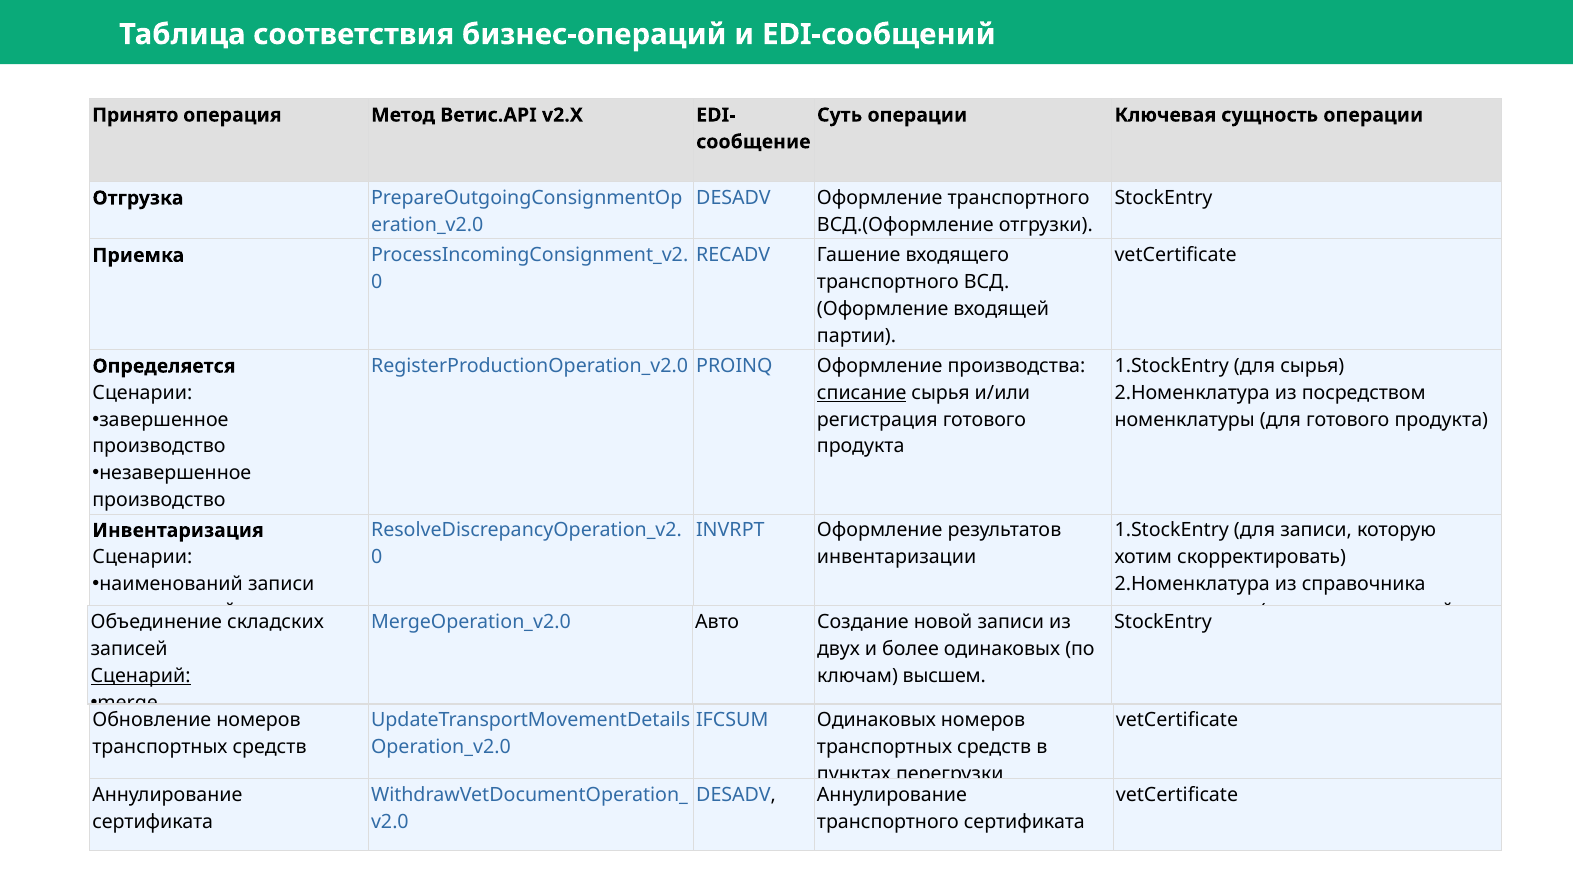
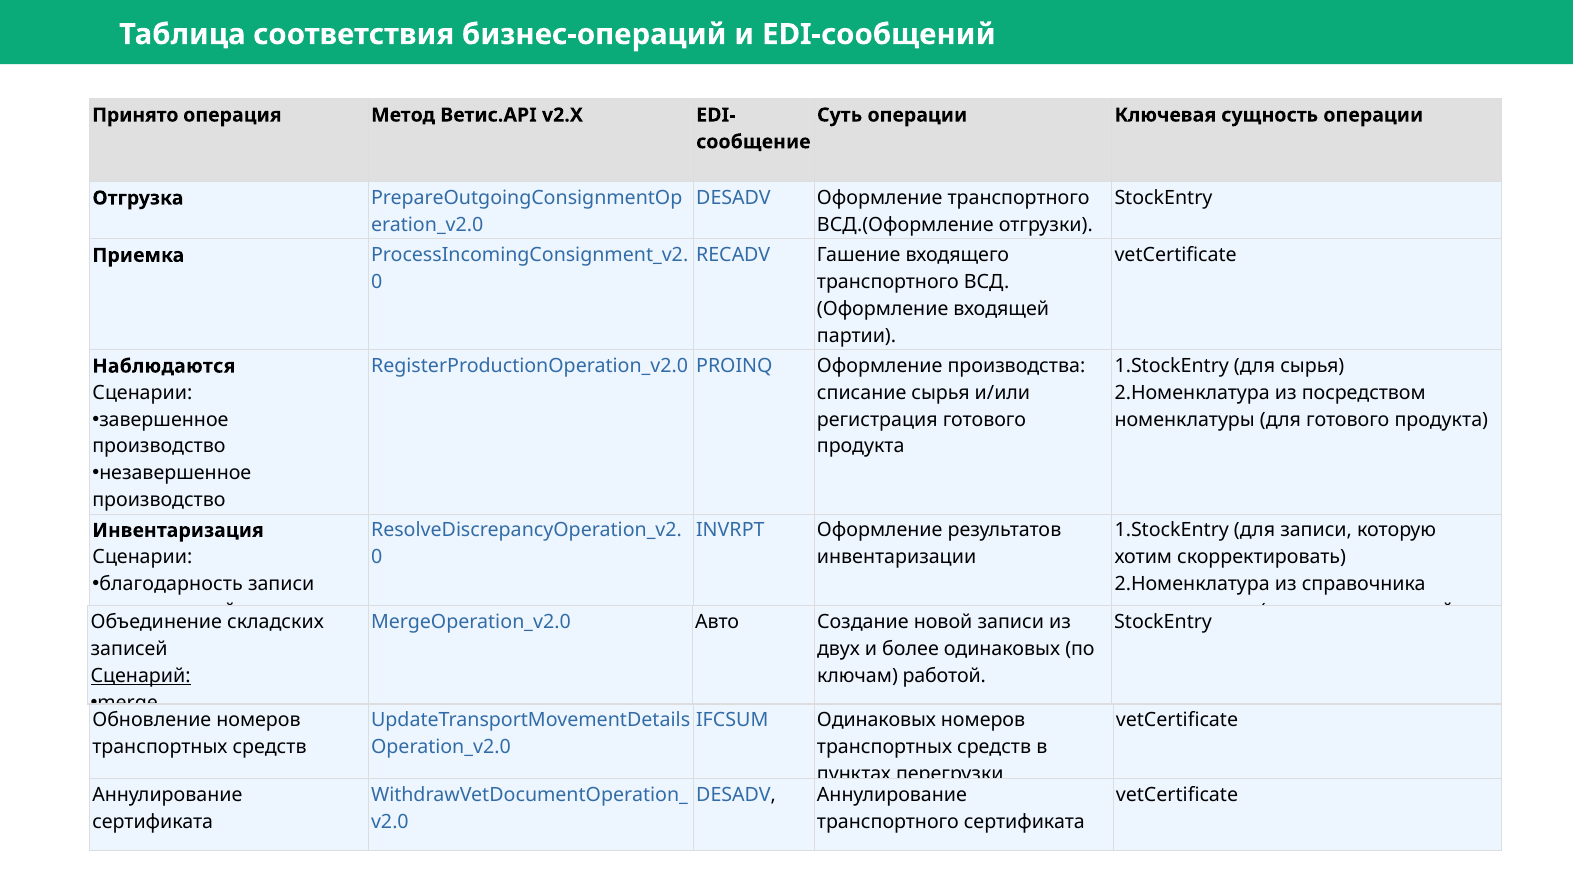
Определяется: Определяется -> Наблюдаются (164, 366)
списание underline: present -> none (862, 393)
наименований: наименований -> благодарность (171, 584)
высшем: высшем -> работой (944, 676)
